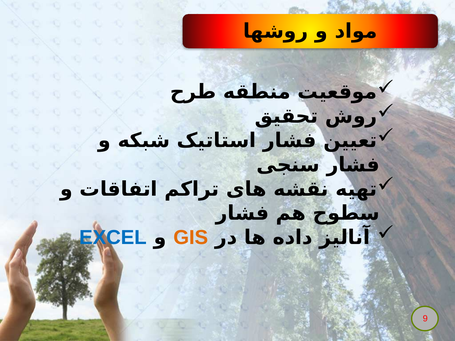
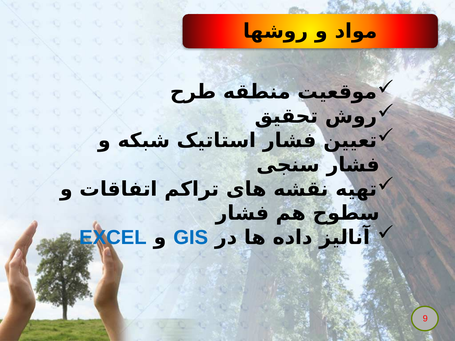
GIS colour: orange -> blue (191, 238)
